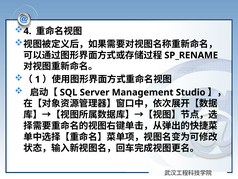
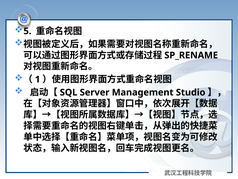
4: 4 -> 5 (27, 31)
